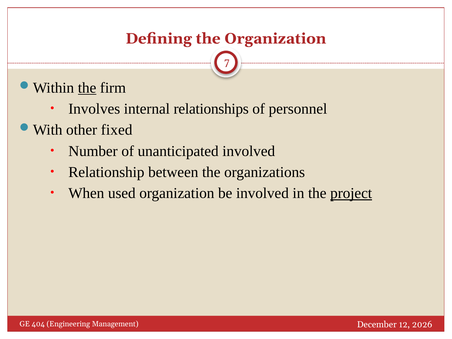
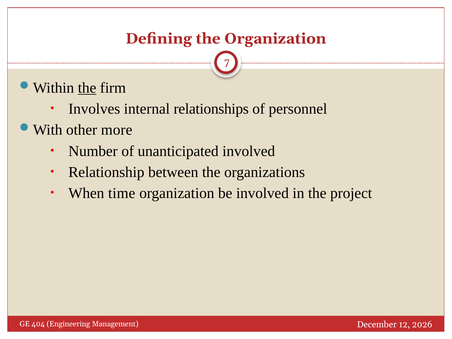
fixed: fixed -> more (117, 130)
used: used -> time (122, 193)
project underline: present -> none (351, 193)
